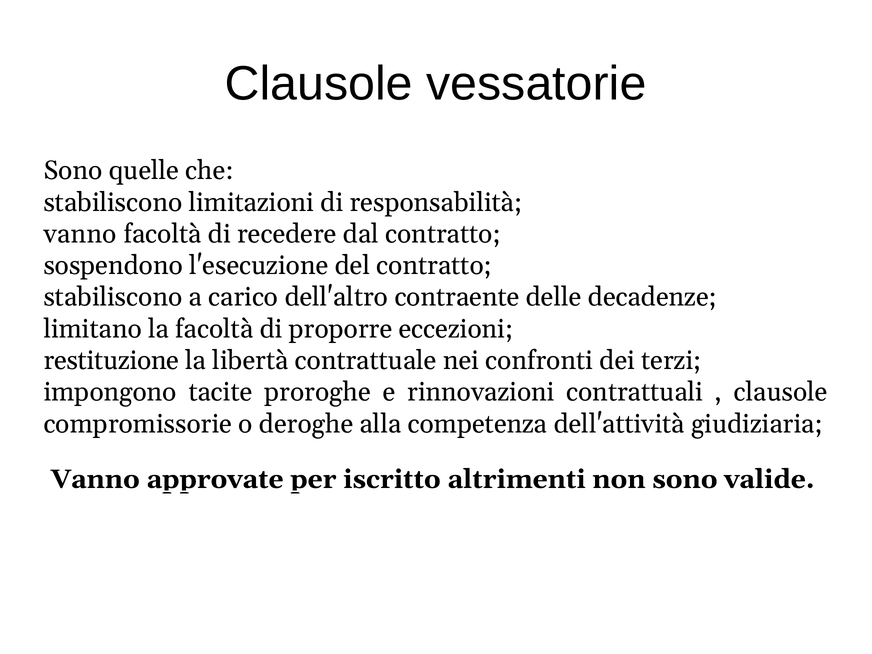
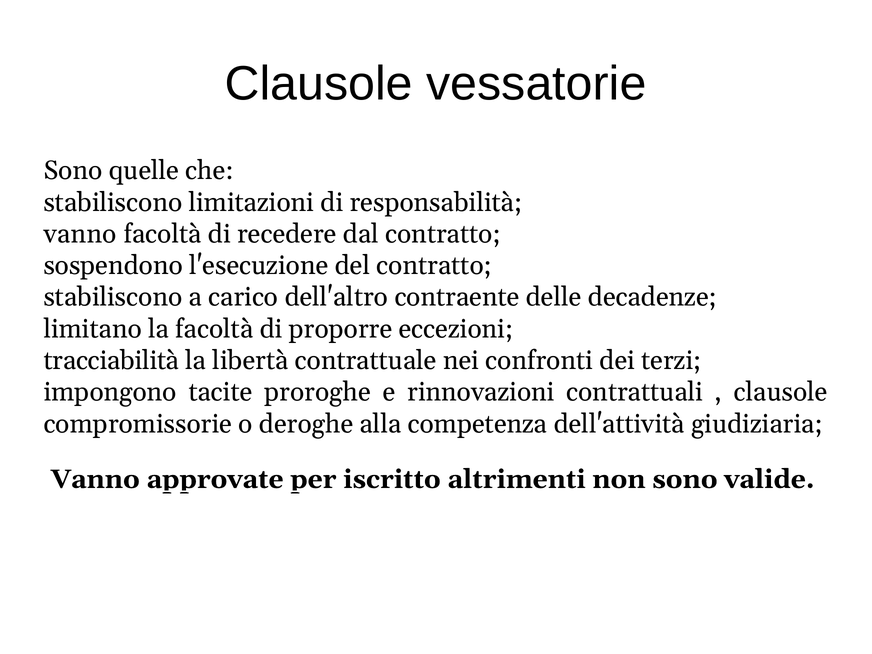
restituzione: restituzione -> tracciabilità (111, 361)
